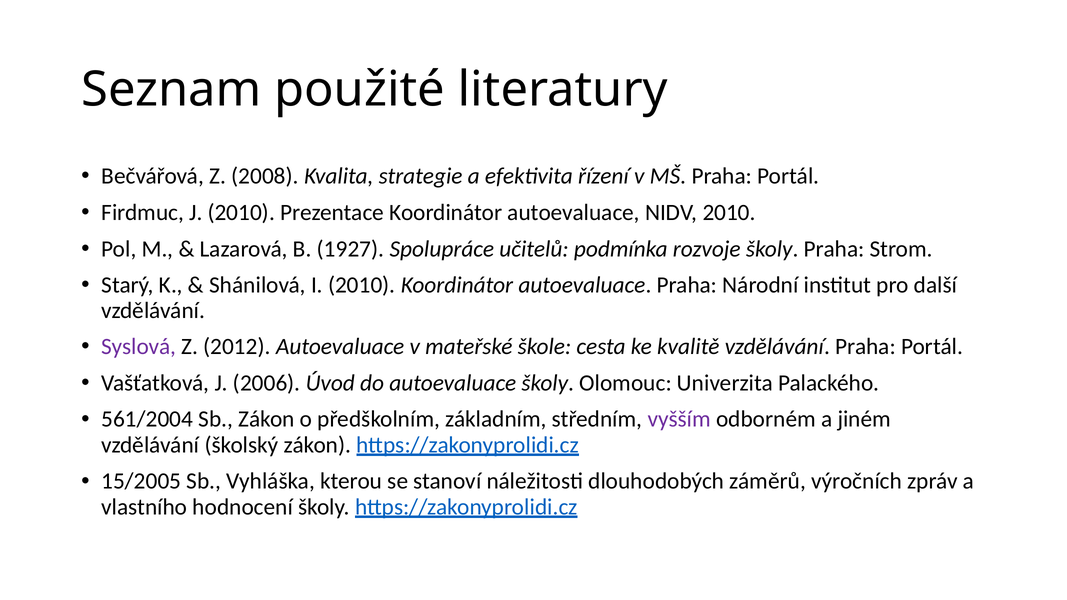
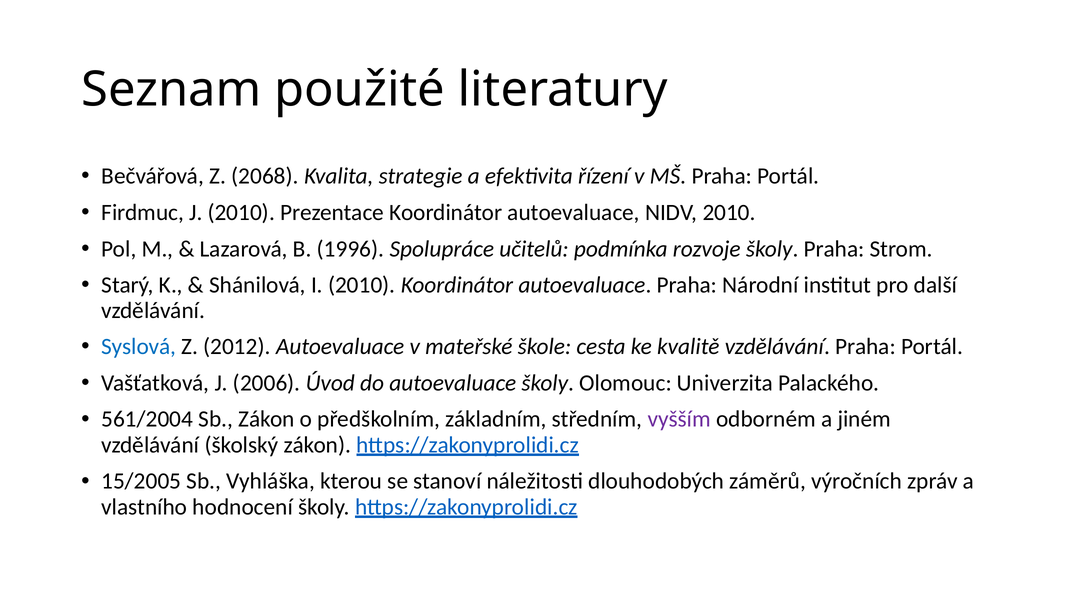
2008: 2008 -> 2068 (265, 176)
1927: 1927 -> 1996 (350, 249)
Syslová colour: purple -> blue (139, 347)
